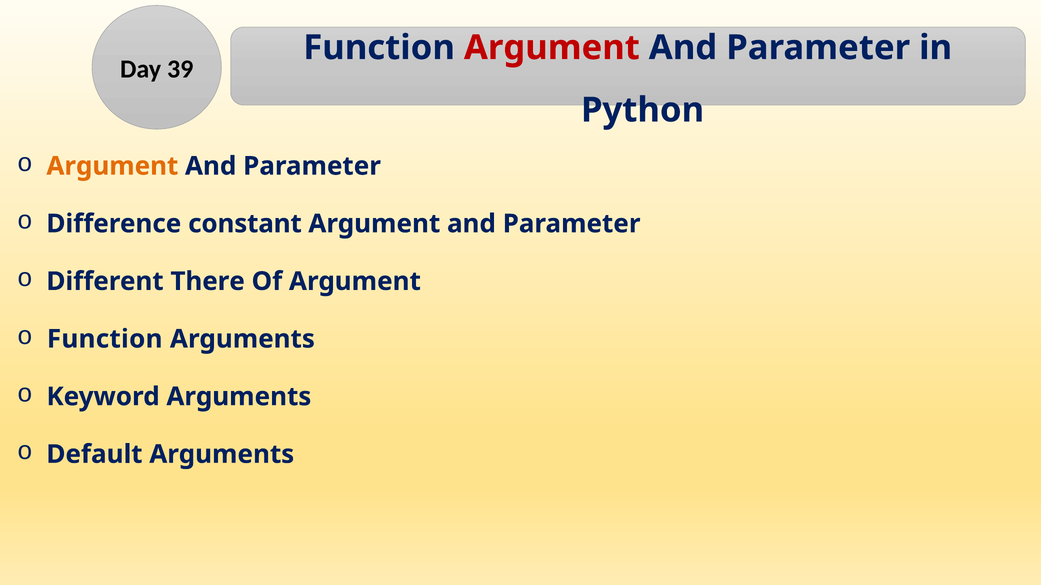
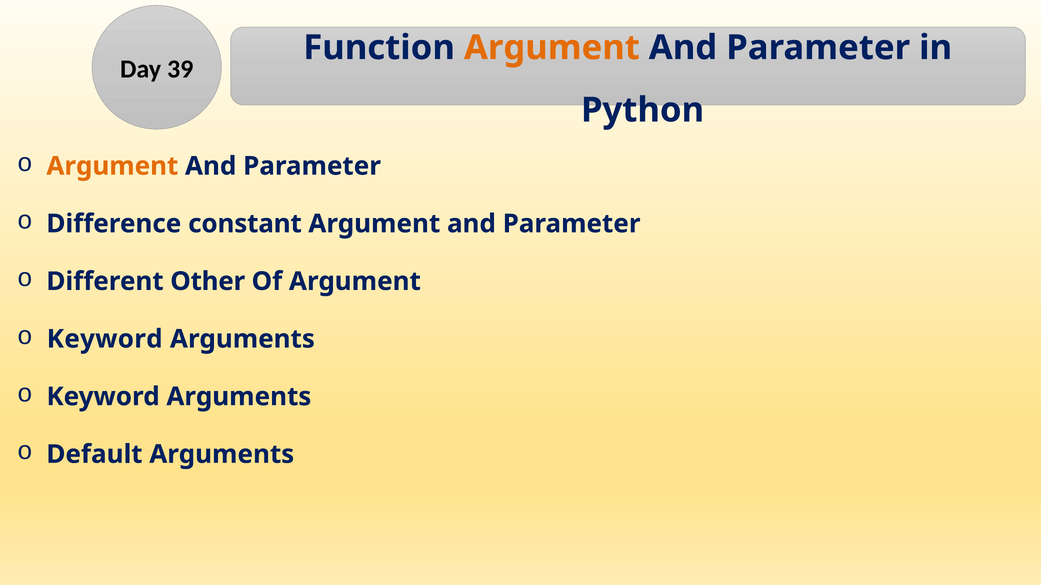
Argument colour: red -> orange (552, 48)
There: There -> Other (208, 282)
Function: Function -> Keyword (105, 339)
